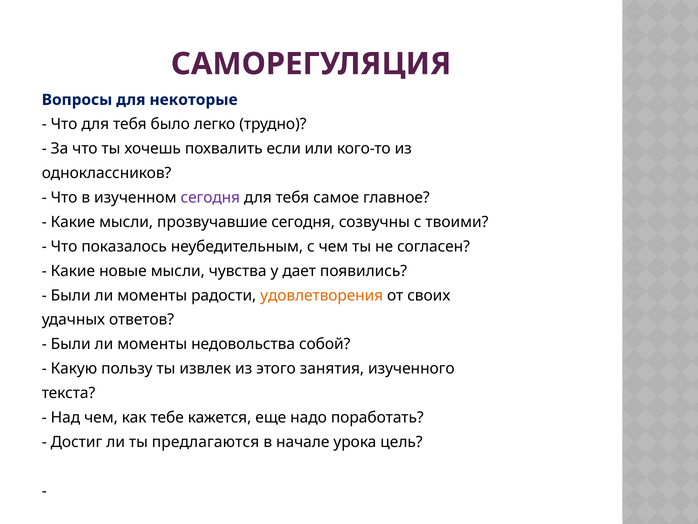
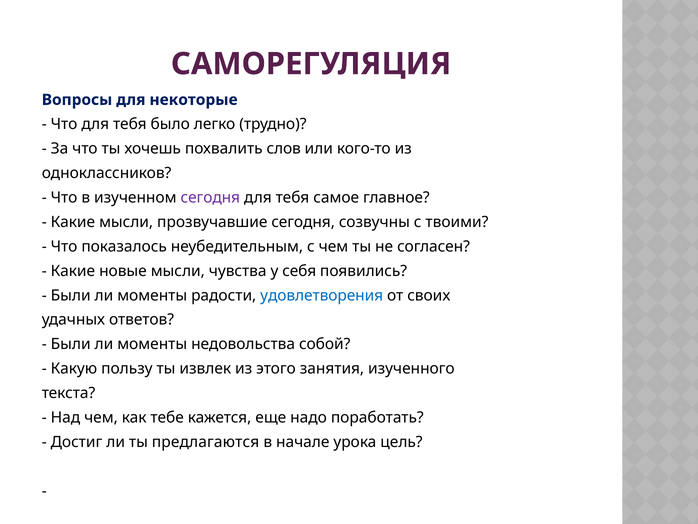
если: если -> слов (284, 149)
дает: дает -> себя (299, 271)
удовлетворения colour: orange -> blue (322, 295)
